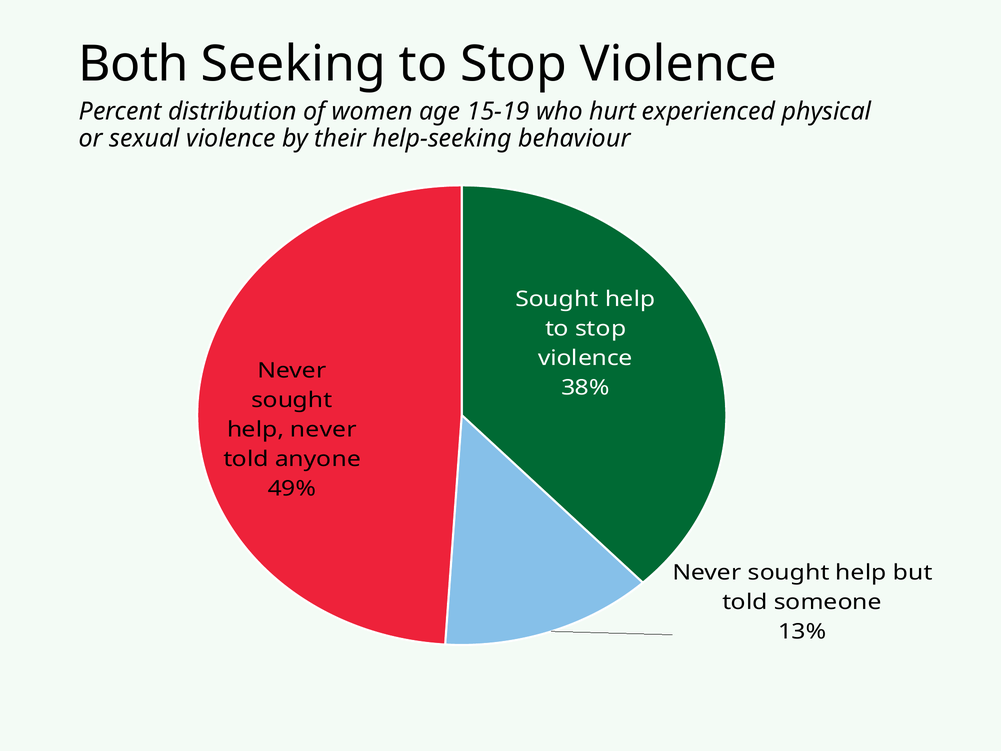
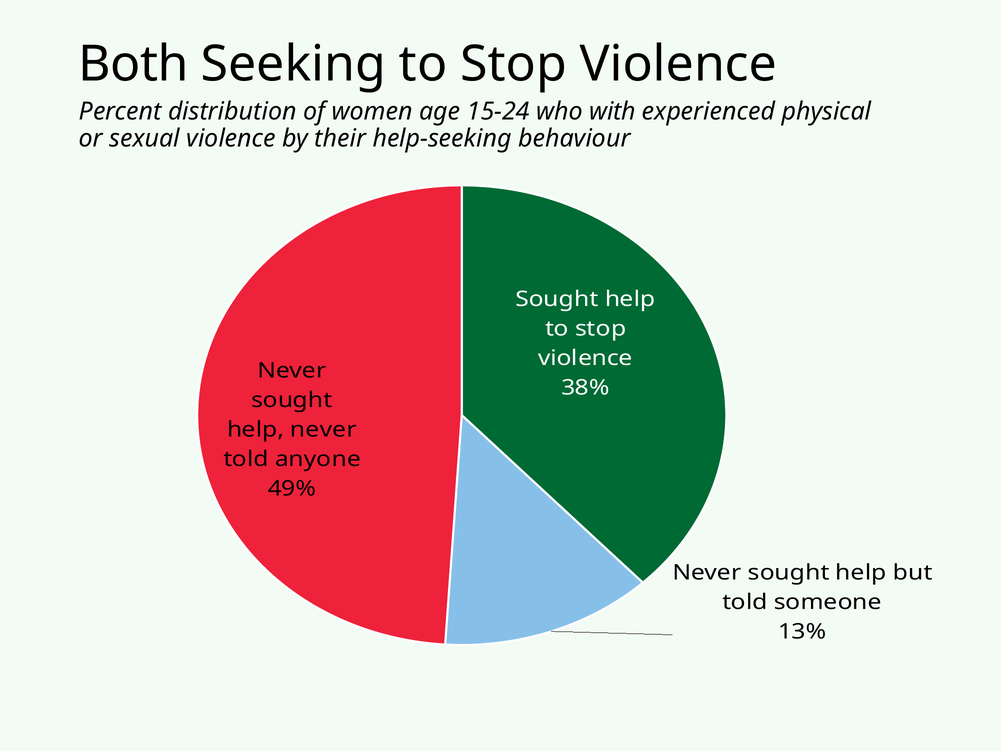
15-19: 15-19 -> 15-24 (498, 111)
hurt: hurt -> with (613, 111)
